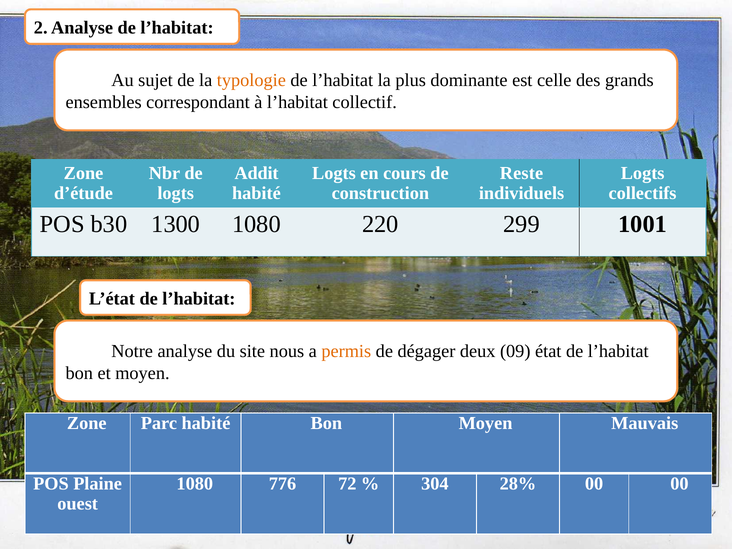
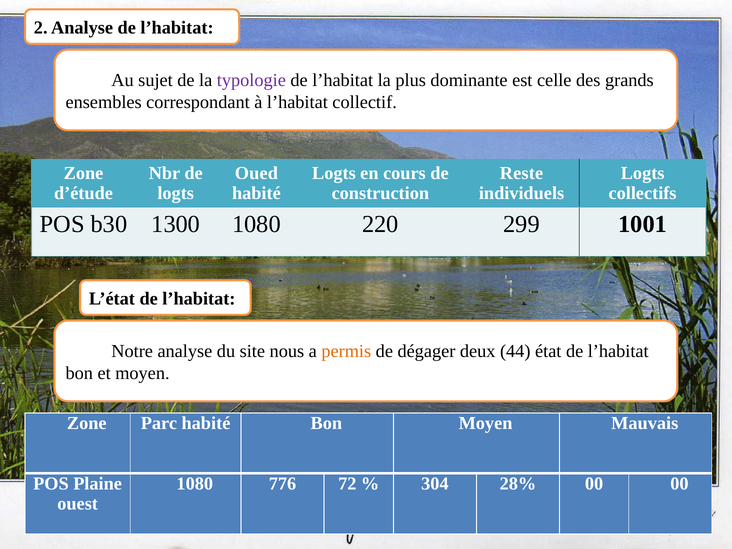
typologie colour: orange -> purple (251, 80)
Addit: Addit -> Oued (256, 173)
09: 09 -> 44 (515, 351)
